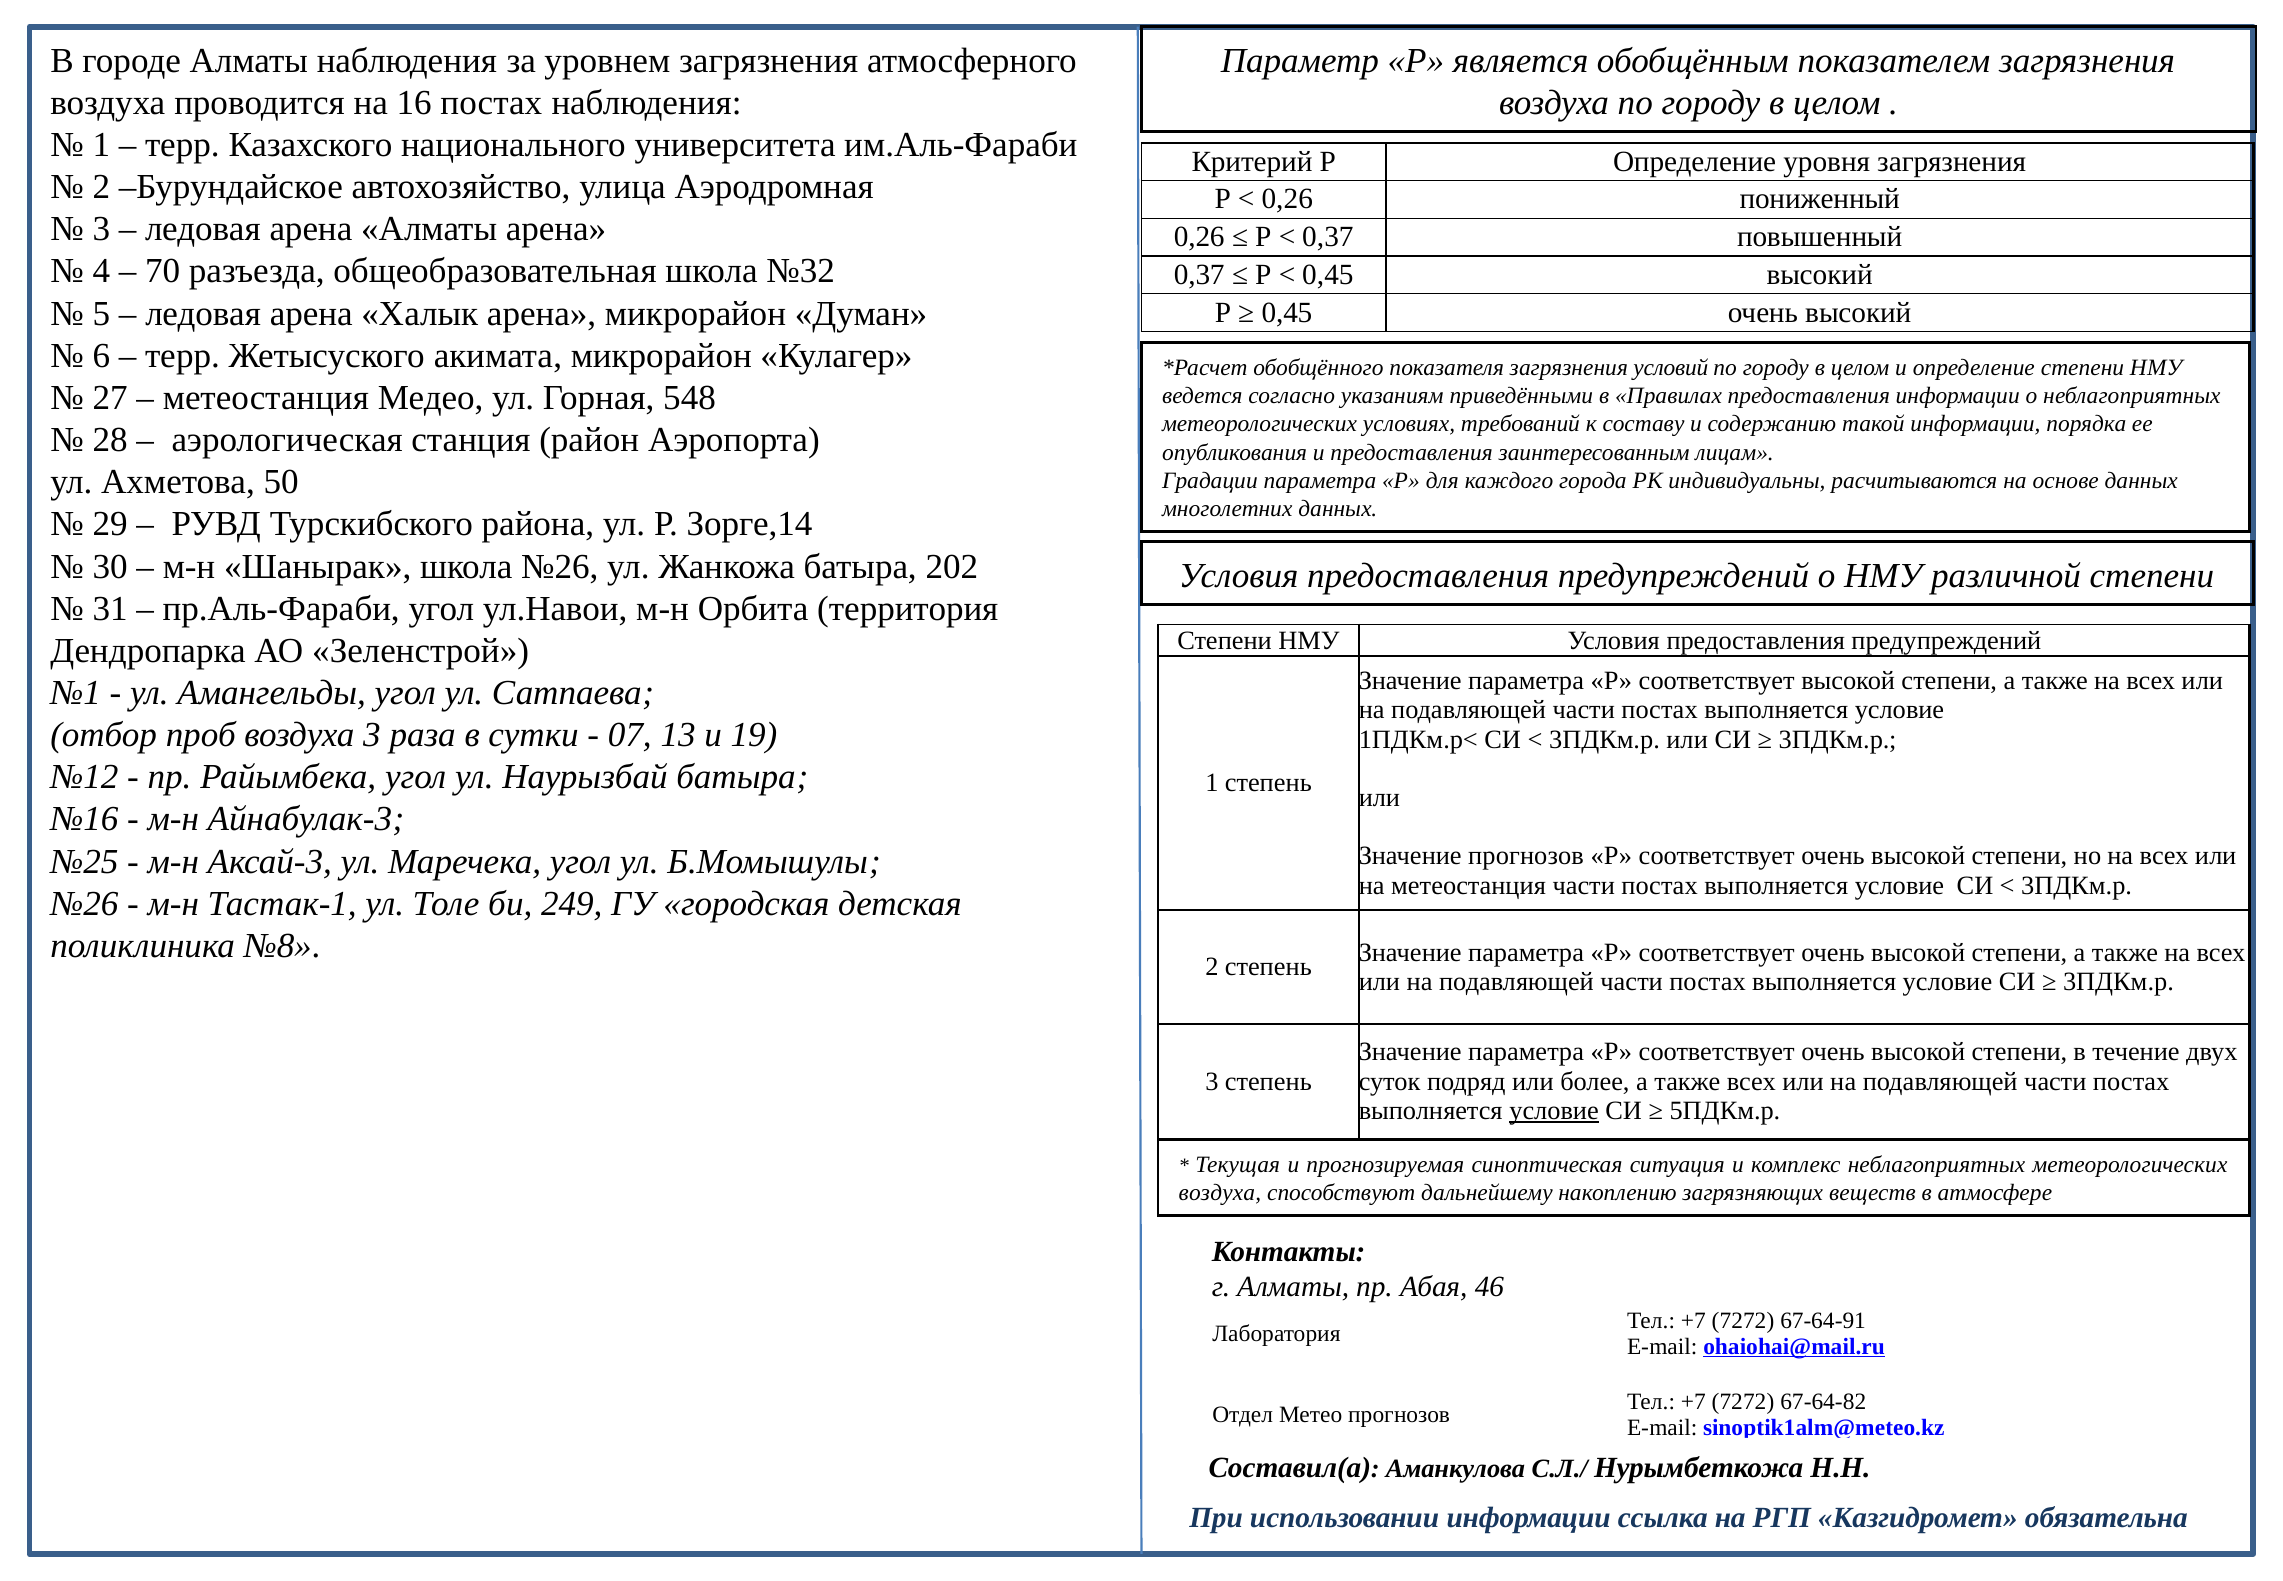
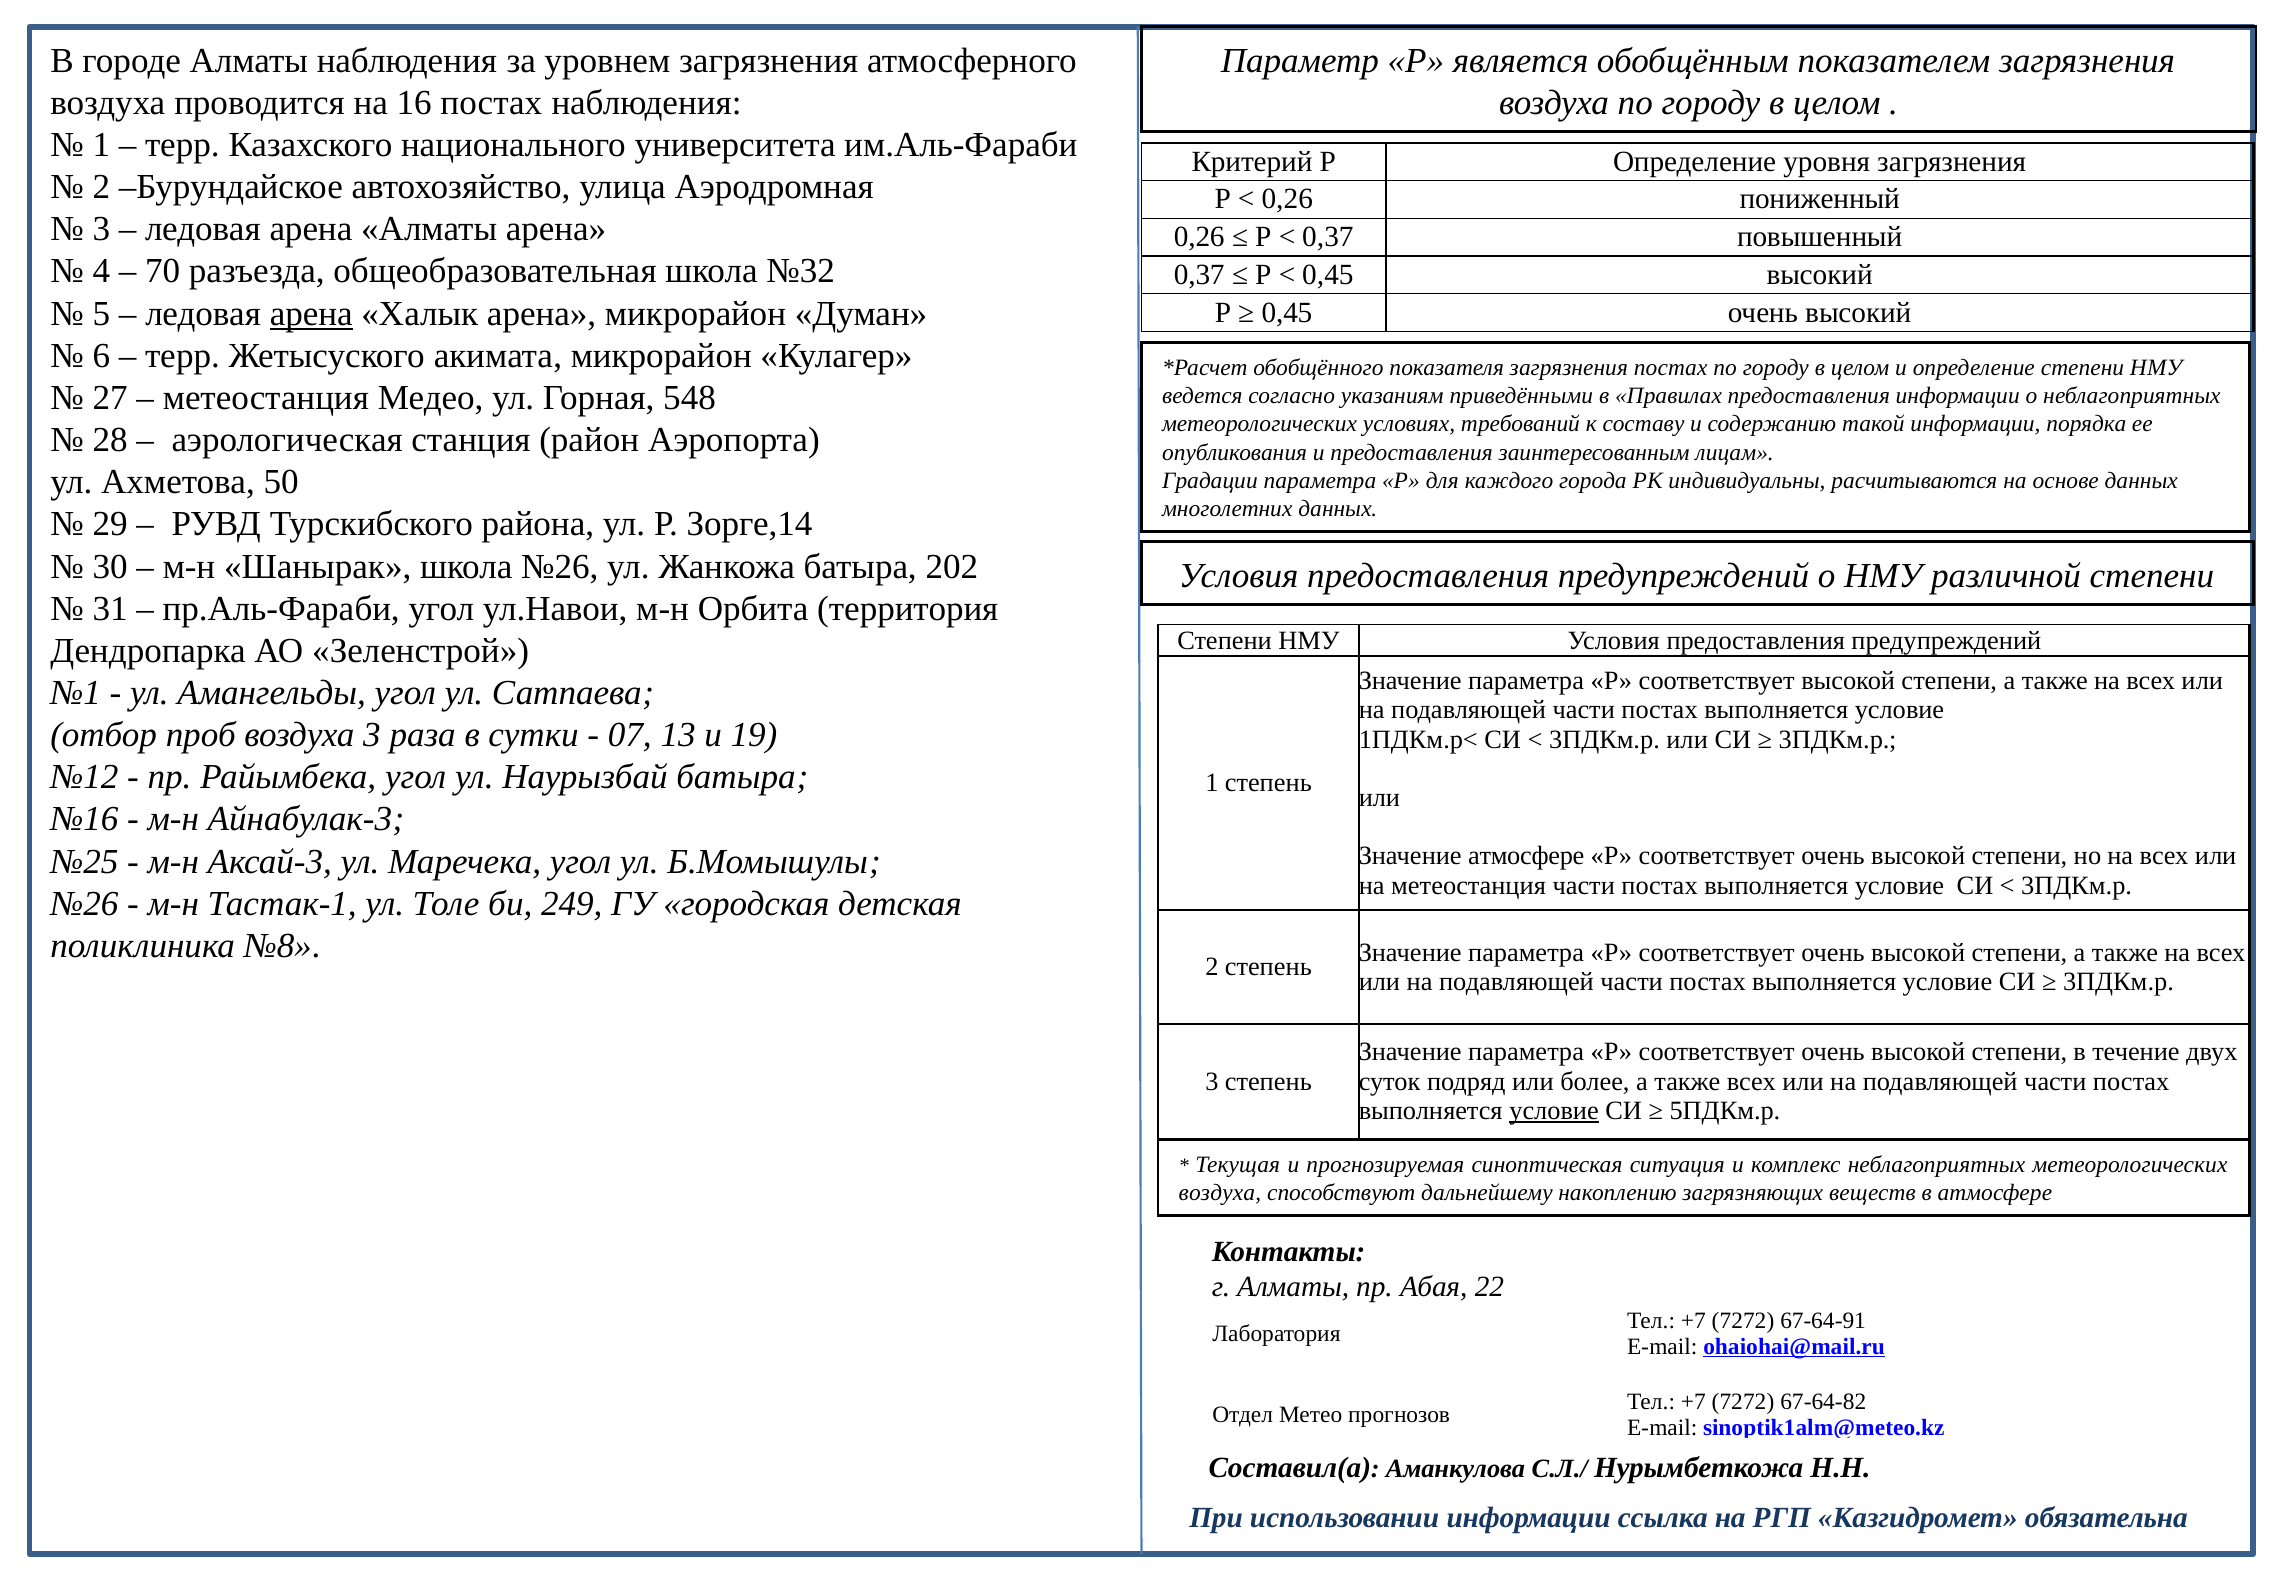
арена underline: none -> present (311, 313)
загрязнения условий: условий -> постах (1671, 368)
Значение прогнозов: прогнозов -> атмосфере (1526, 856)
46: 46 -> 22 (1489, 1287)
